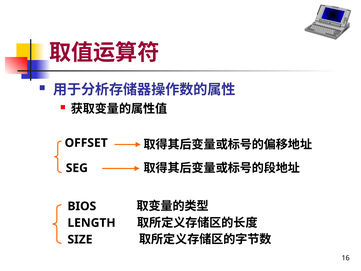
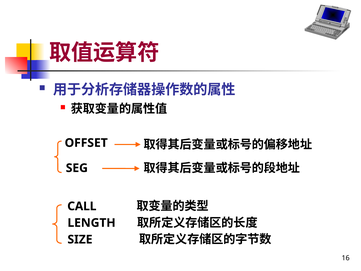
BIOS: BIOS -> CALL (82, 206)
